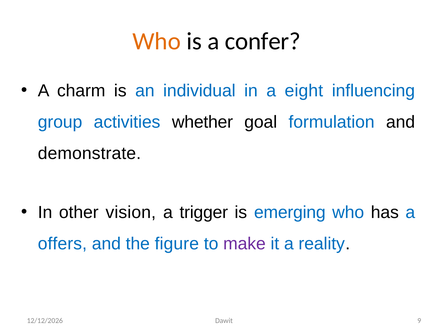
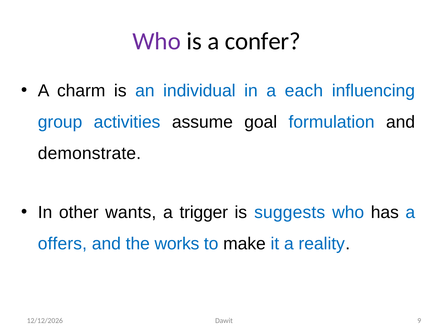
Who colour: orange -> purple (157, 41)
eight: eight -> each (304, 91)
whether: whether -> assume (202, 122)
vision: vision -> wants (131, 213)
emerging: emerging -> suggests (290, 213)
figure: figure -> works (177, 244)
make colour: purple -> black (244, 244)
